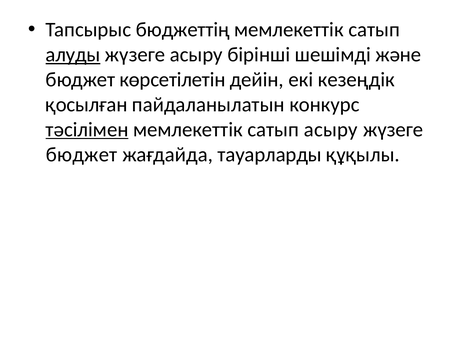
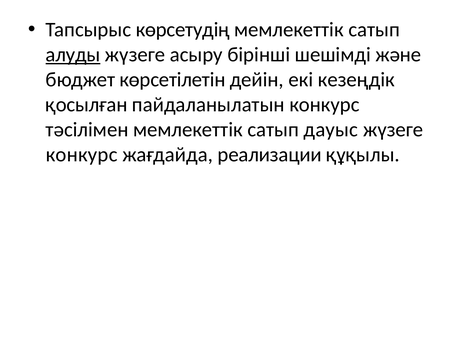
бюджеттің: бюджеттің -> көрсетудің (183, 30)
тәсілімен underline: present -> none (87, 130)
сатып асыру: асыру -> дауыс (331, 130)
бюджет: бюджет -> конкурс (82, 155)
тауарларды: тауарларды -> реализации (270, 155)
